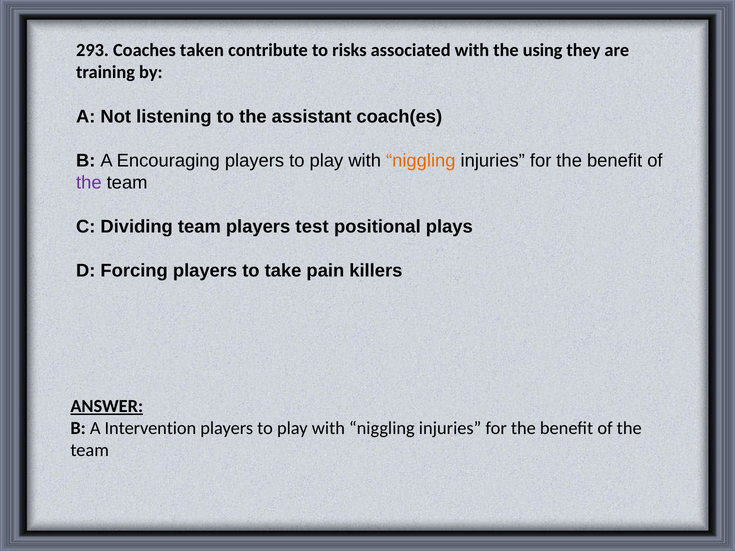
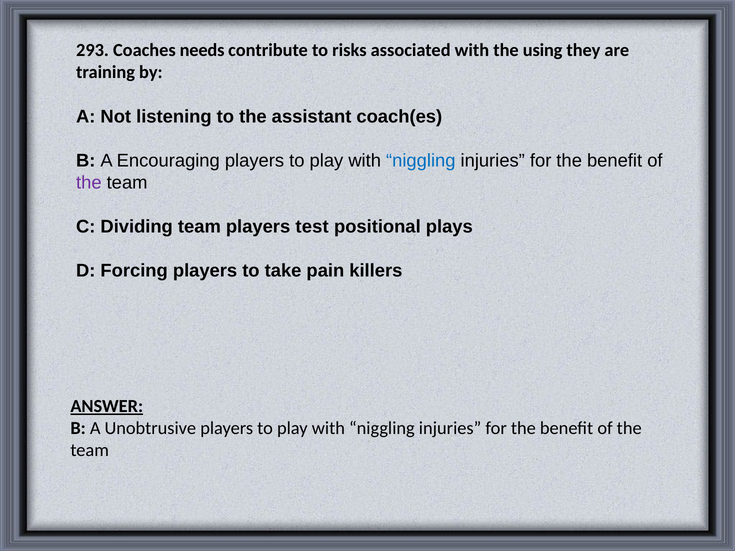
taken: taken -> needs (202, 50)
niggling colour: orange -> blue (421, 161)
Intervention: Intervention -> Unobtrusive (150, 428)
